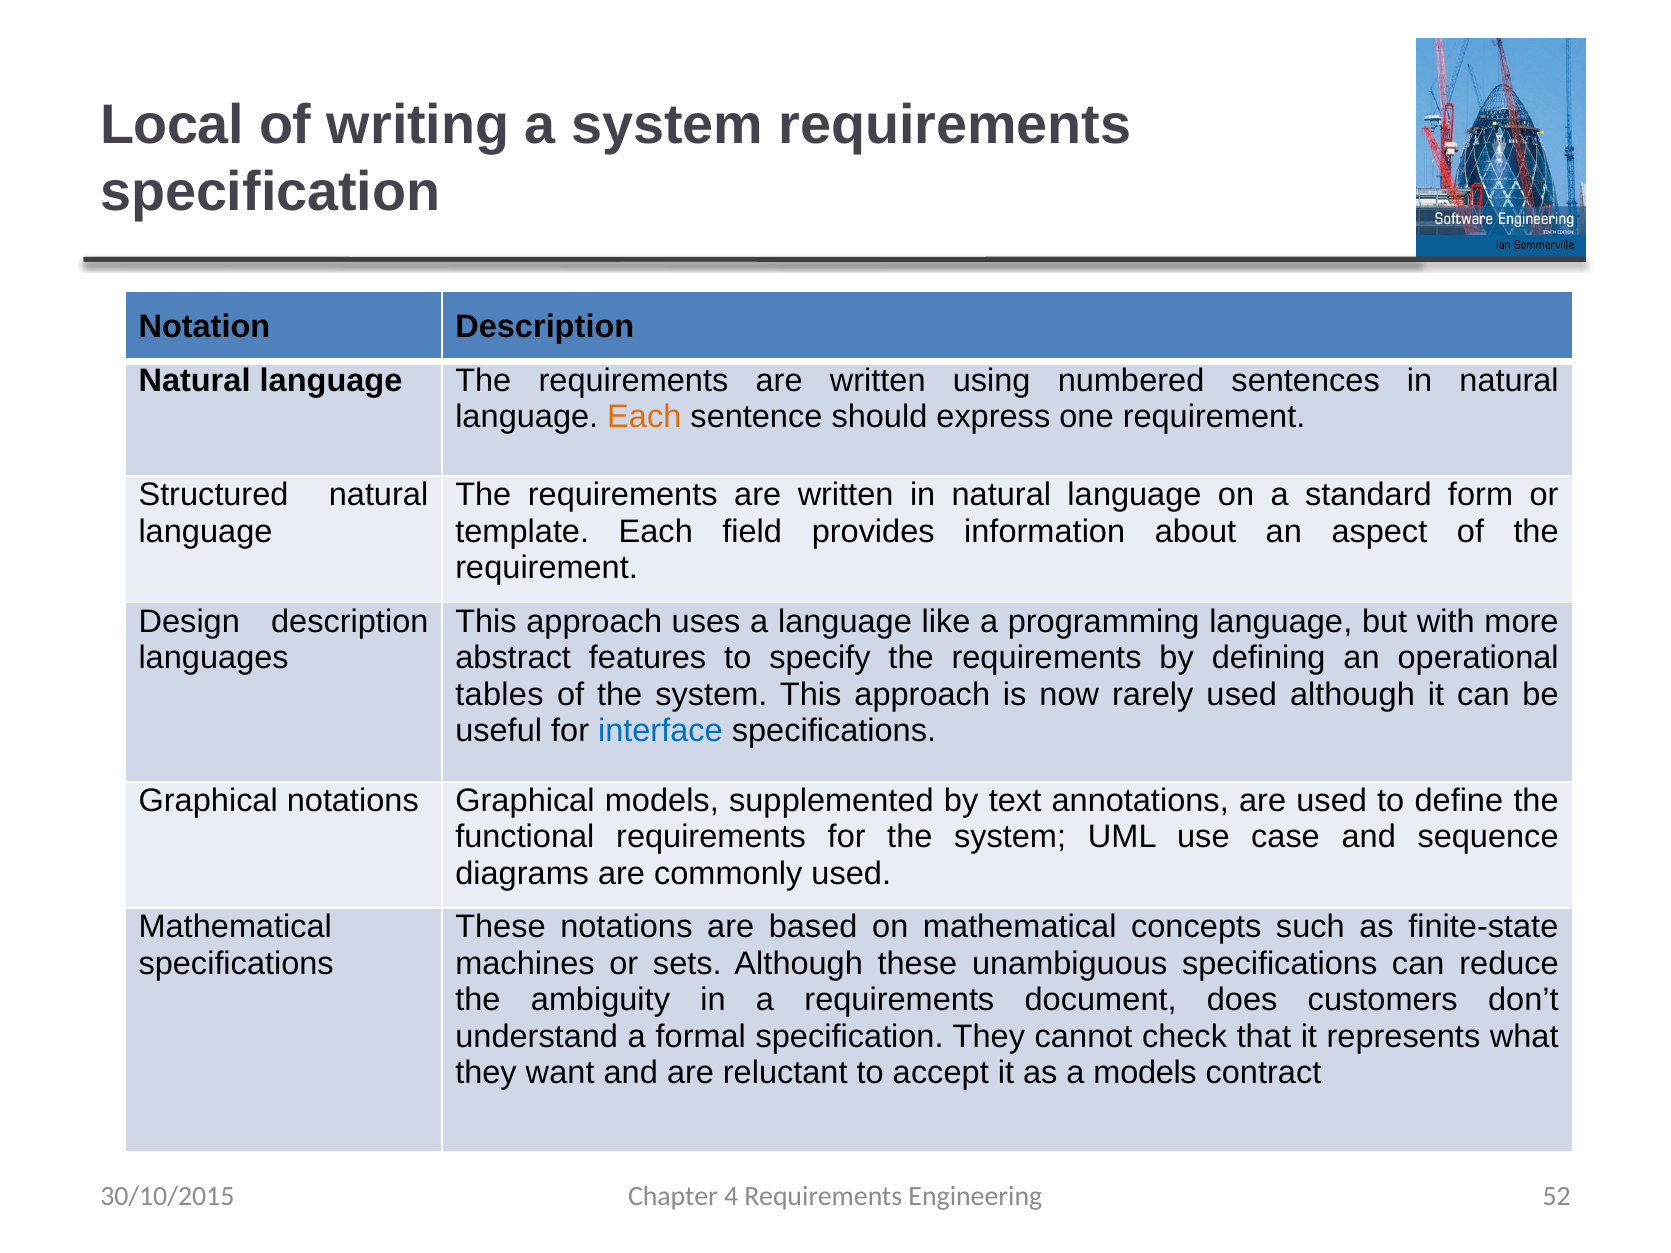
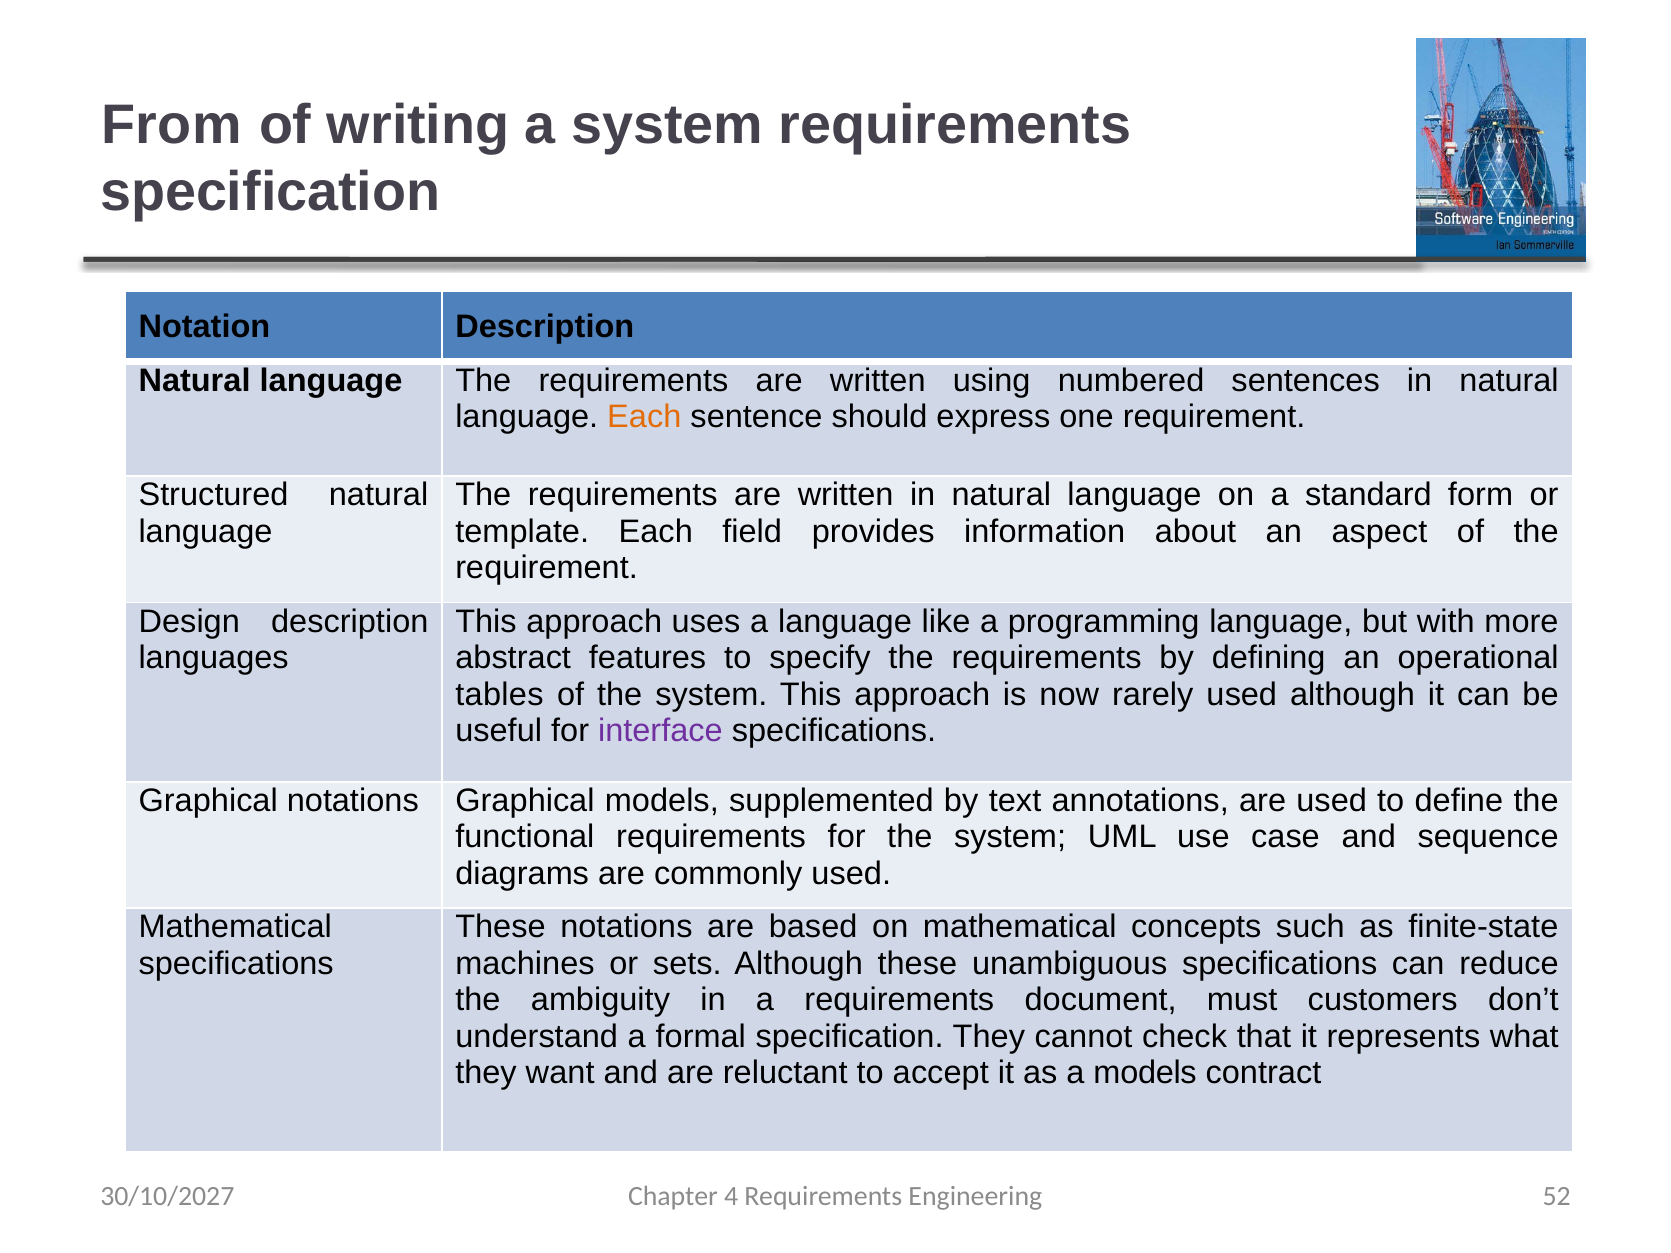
Local: Local -> From (172, 125)
interface colour: blue -> purple (660, 731)
does: does -> must (1242, 1000)
30/10/2015: 30/10/2015 -> 30/10/2027 (167, 1197)
